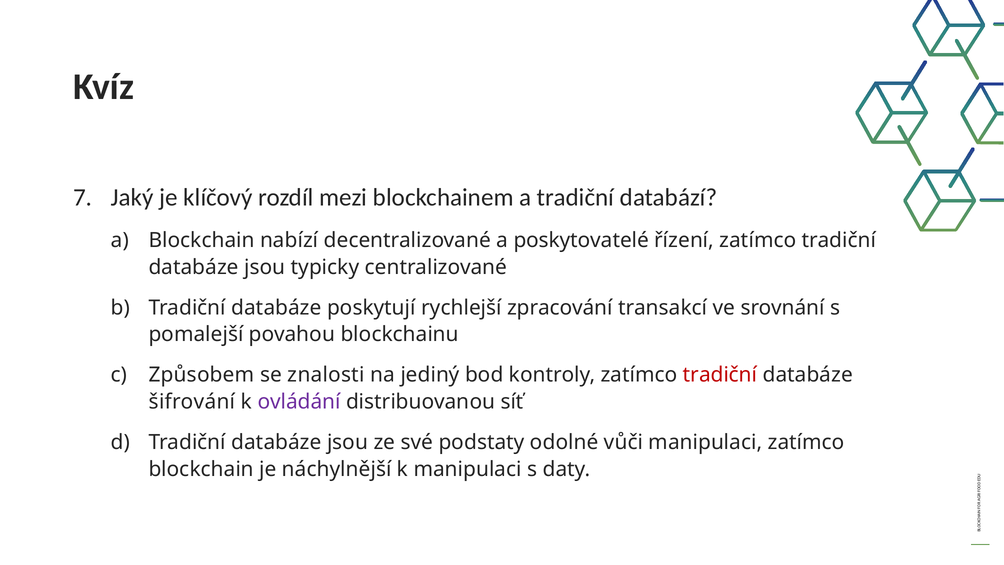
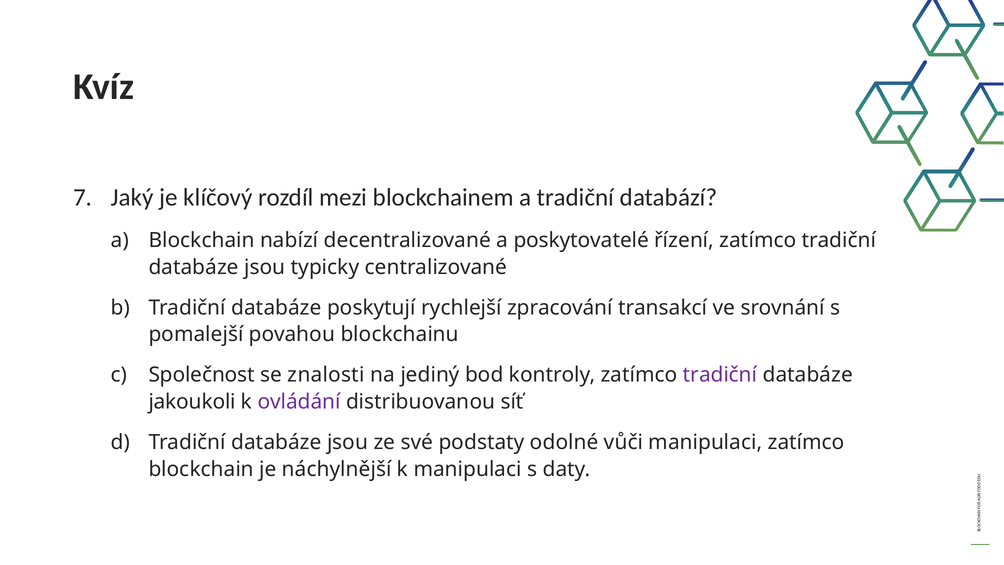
Způsobem: Způsobem -> Společnost (202, 375)
tradiční colour: red -> purple (720, 375)
šifrování: šifrování -> jakoukoli (192, 402)
